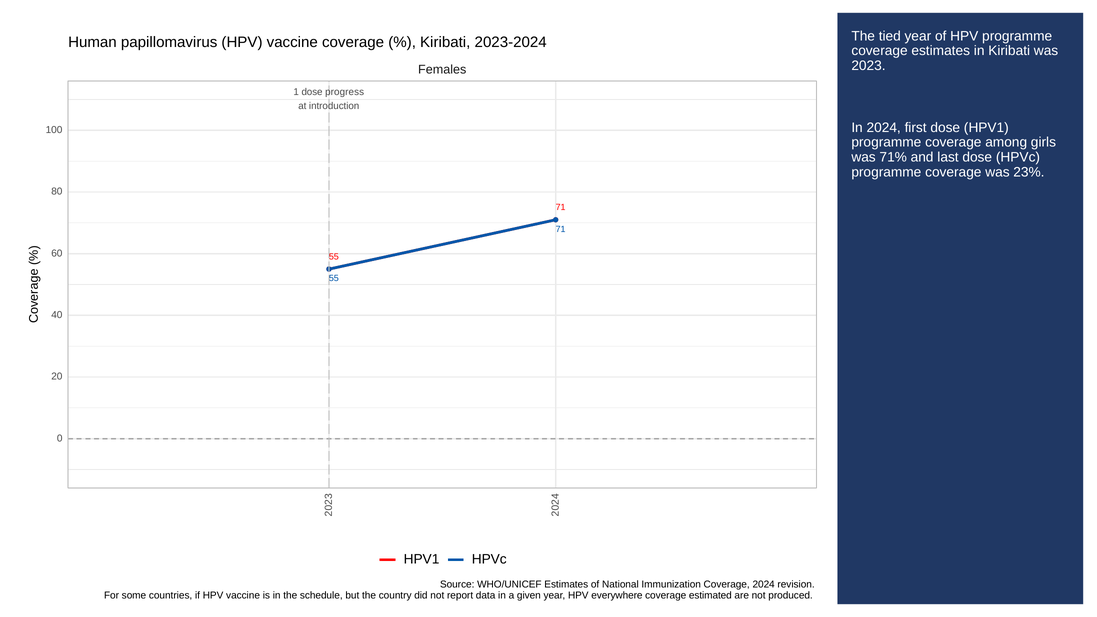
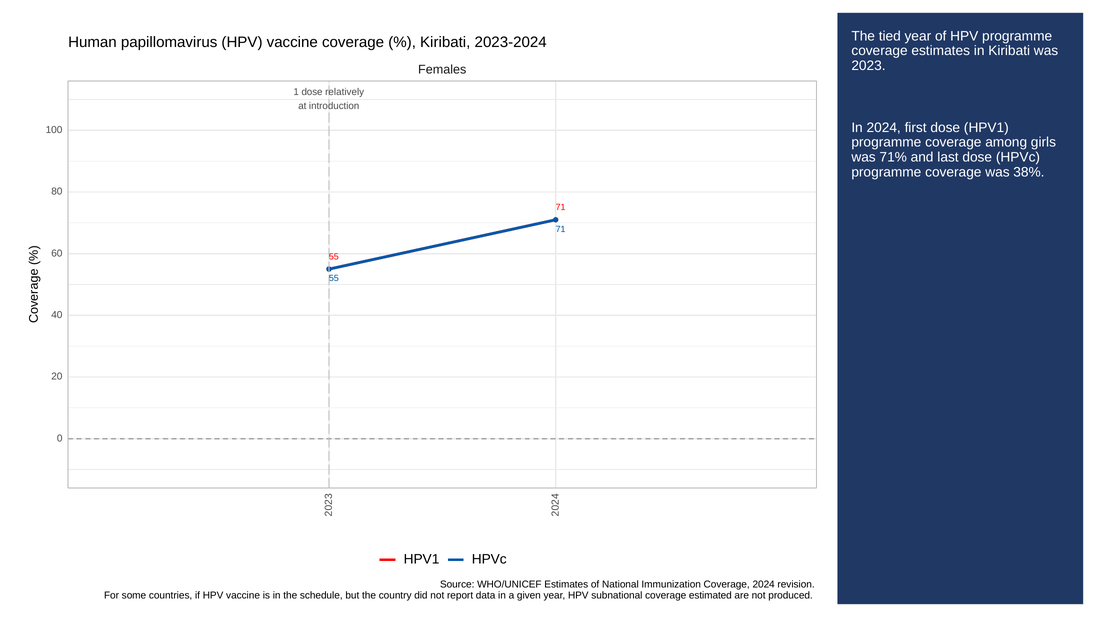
progress: progress -> relatively (345, 92)
23%: 23% -> 38% (1029, 172)
everywhere: everywhere -> subnational (617, 595)
